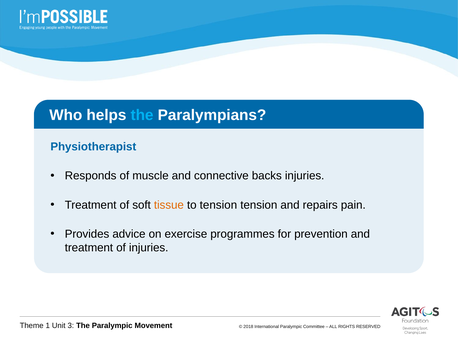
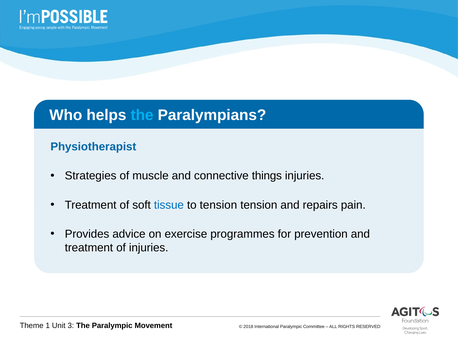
Responds: Responds -> Strategies (91, 176)
backs: backs -> things (267, 176)
tissue colour: orange -> blue (169, 205)
